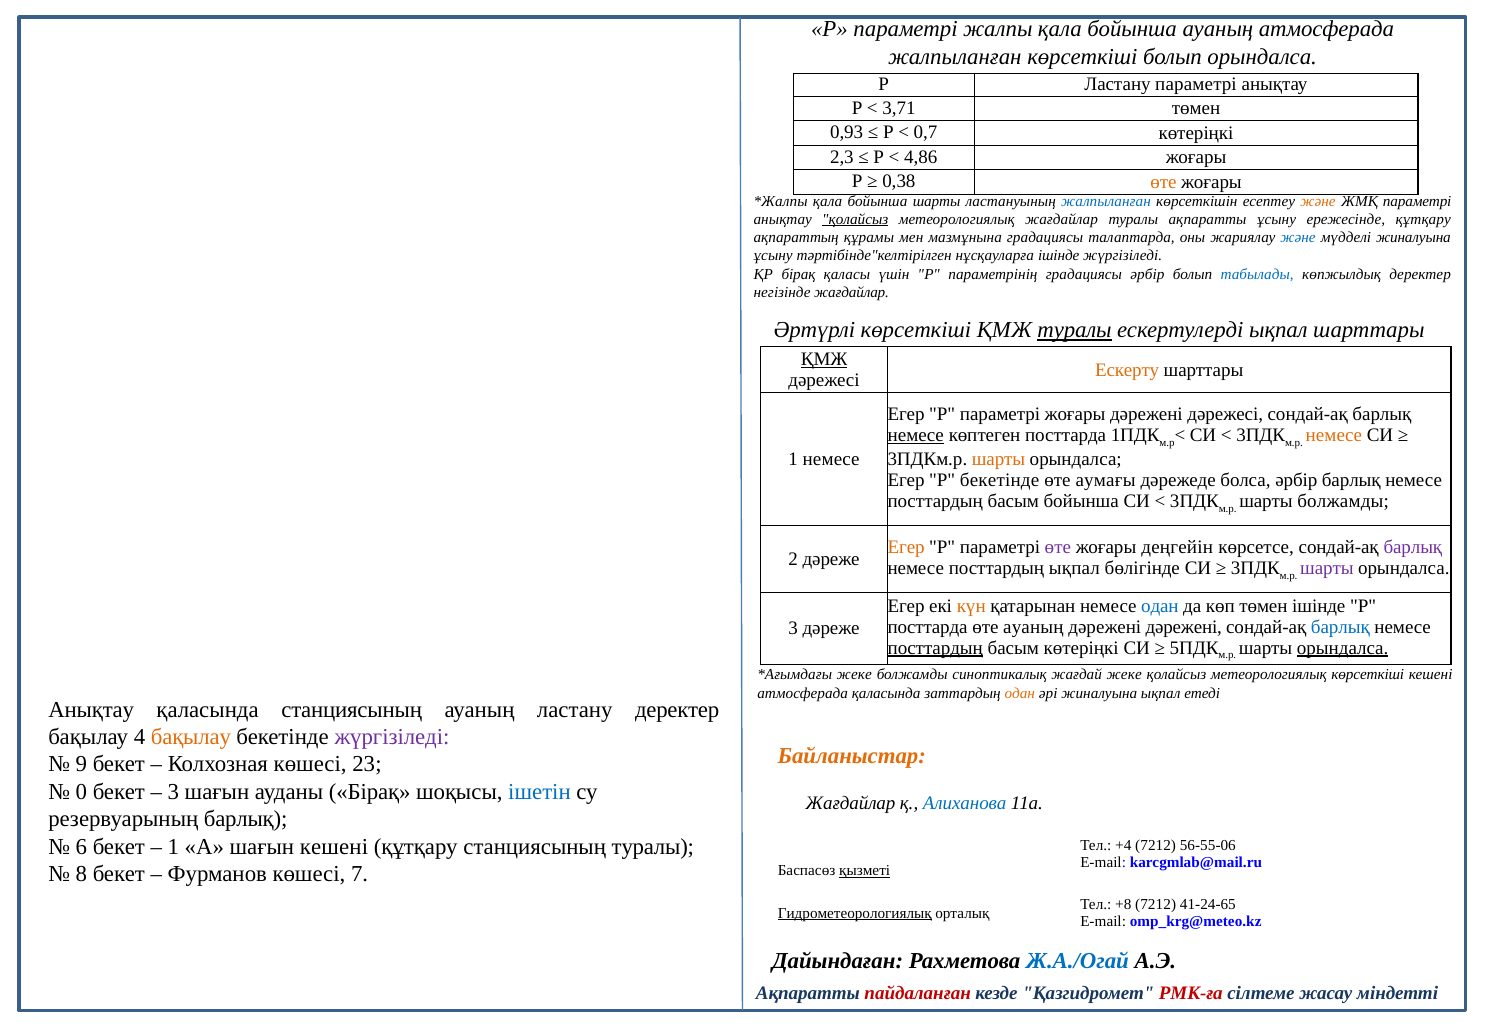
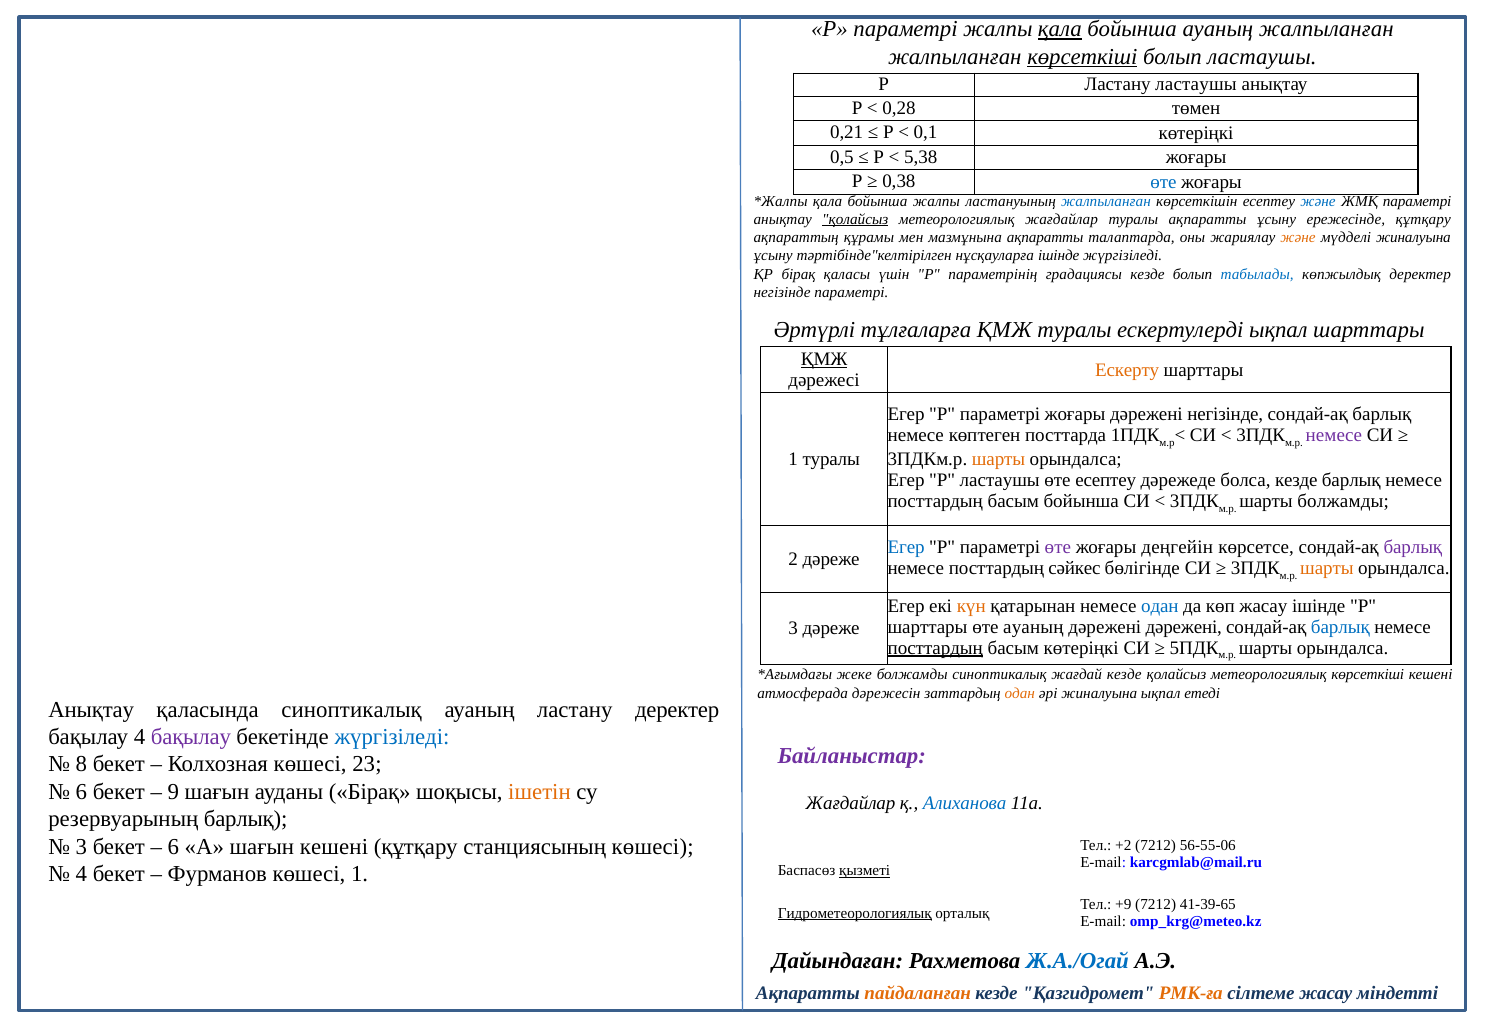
қала underline: none -> present (1060, 29)
ауаның атмосферада: атмосферада -> жалпыланған (1326, 29)
көрсеткіші underline: none -> present (1082, 57)
болып орындалса: орындалса -> ластаушы (1262, 57)
Ластану параметрі: параметрі -> ластаушы (1196, 85)
3,71: 3,71 -> 0,28 (899, 108)
0,93: 0,93 -> 0,21 (847, 133)
0,7: 0,7 -> 0,1 (926, 133)
2,3: 2,3 -> 0,5 (842, 157)
4,86: 4,86 -> 5,38 (921, 157)
өте colour: orange -> blue (1163, 182)
бойынша шарты: шарты -> жалпы (936, 201)
және colour: orange -> blue (1318, 201)
мазмұнына градациясы: градациясы -> ақпаратты (1045, 238)
және colour: blue -> orange (1298, 238)
градациясы әрбір: әрбір -> кезде (1148, 274)
негізінде жағдайлар: жағдайлар -> параметрі (851, 292)
Әртүрлі көрсеткіші: көрсеткіші -> тұлғаларға (916, 330)
туралы underline: present -> none (1075, 330)
дәрежені дәрежесі: дәрежесі -> негізінде (1225, 414)
немесе underline: present -> none (916, 435)
немесе colour: orange -> purple (1334, 435)
1 немесе: немесе -> туралы (831, 459)
P бекетінде: бекетінде -> ластаушы (1000, 480)
өте аумағы: аумағы -> есептеу (1106, 480)
болса әрбір: әрбір -> кезде (1296, 480)
Егер colour: orange -> blue (906, 547)
посттардың ықпал: ықпал -> сәйкес (1075, 568)
шарты colour: purple -> orange (1327, 568)
көп төмен: төмен -> жасау (1263, 606)
посттарда: посттарда -> шарттары (928, 627)
орындалса underline: present -> none (1343, 648)
жағдай жеке: жеке -> кезде (1124, 675)
атмосферада қаласында: қаласында -> дәрежесін (886, 693)
қаласында станциясының: станциясының -> синоптикалық (352, 710)
бақылау colour: orange -> purple (191, 737)
жүргізіледі colour: purple -> blue (392, 737)
Байланыстар colour: orange -> purple (852, 756)
9: 9 -> 8 (81, 765)
0: 0 -> 6 (81, 792)
3: 3 -> 9 (173, 792)
ішетін colour: blue -> orange (539, 792)
6: 6 -> 3 (81, 847)
1: 1 -> 6 (173, 847)
станциясының туралы: туралы -> көшесі (653, 847)
+4: +4 -> +2 (1123, 846)
8: 8 -> 4 (81, 874)
көшесі 7: 7 -> 1 (360, 874)
+8: +8 -> +9 (1123, 905)
41-24-65: 41-24-65 -> 41-39-65 (1208, 905)
пайдаланған colour: red -> orange (918, 993)
РМК-ға colour: red -> orange (1191, 993)
